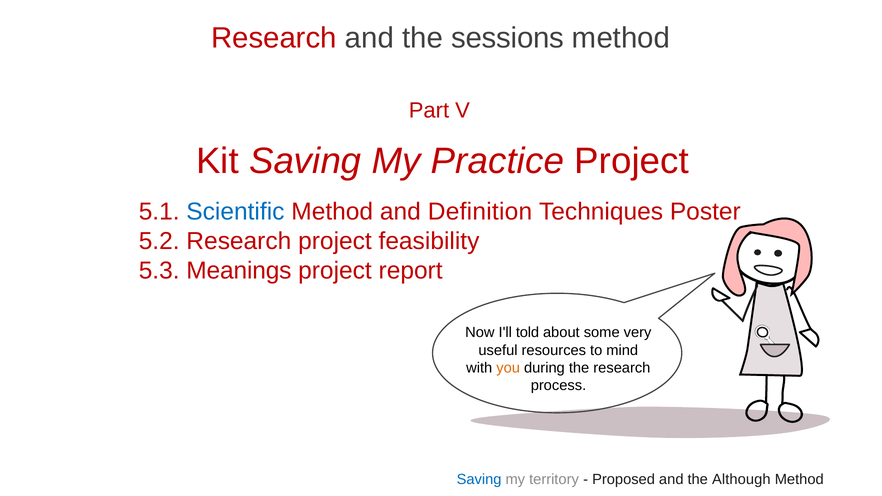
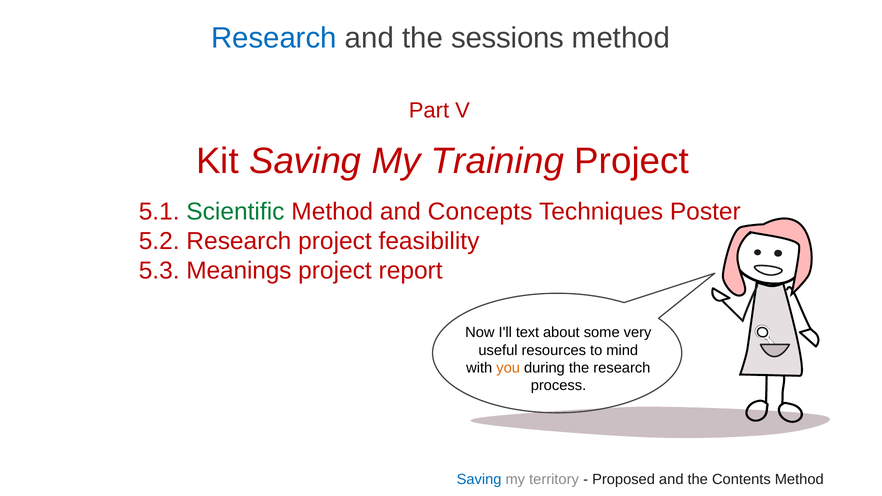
Research colour: red -> blue (274, 38)
Practice: Practice -> Training (497, 161)
Scientific colour: blue -> green (235, 212)
Definition: Definition -> Concepts (480, 212)
told: told -> text (528, 333)
Although: Although -> Contents (741, 479)
